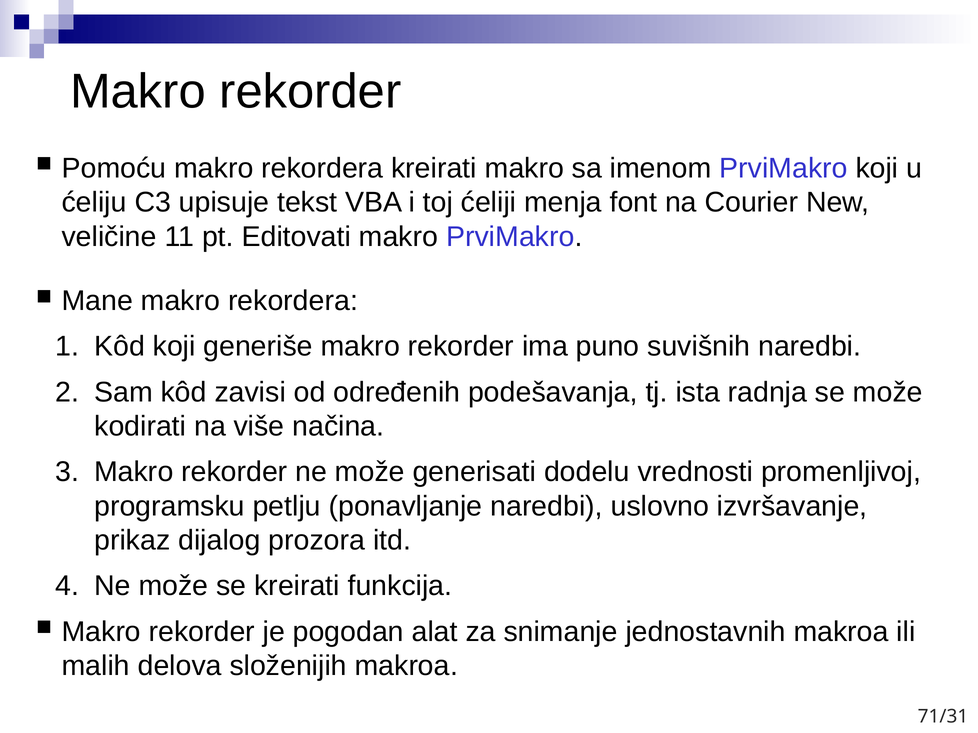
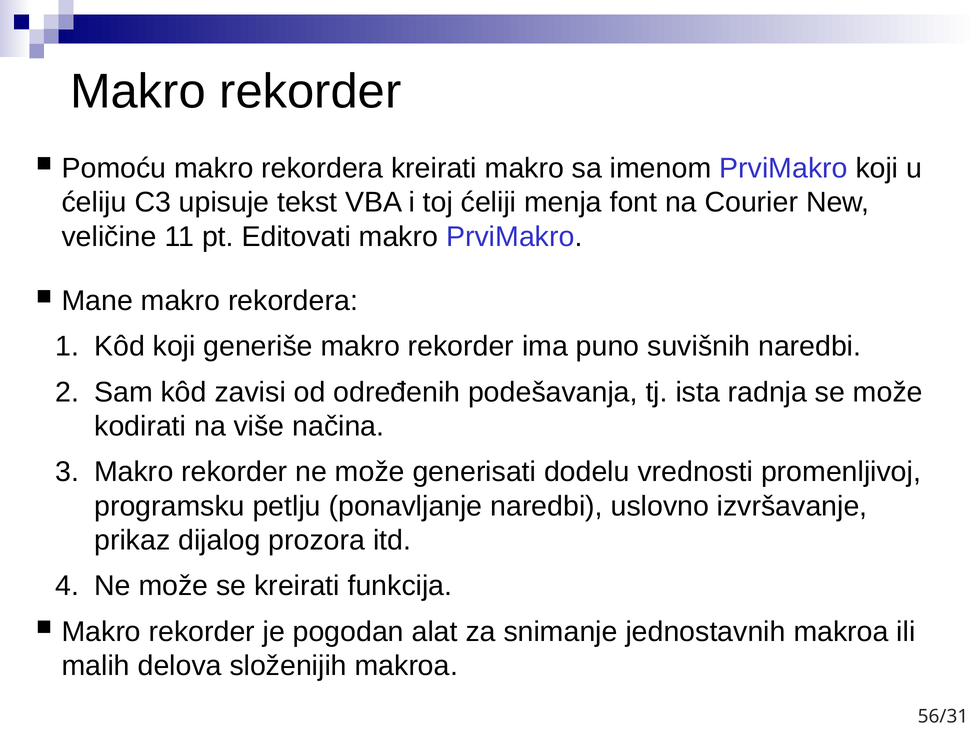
71/31: 71/31 -> 56/31 (943, 717)
